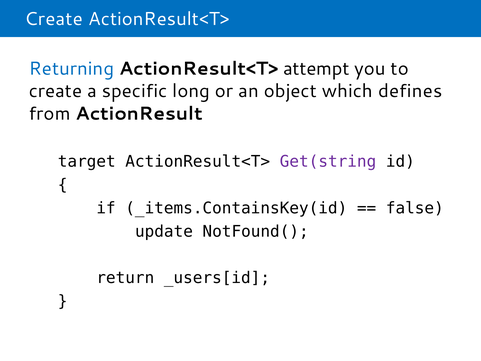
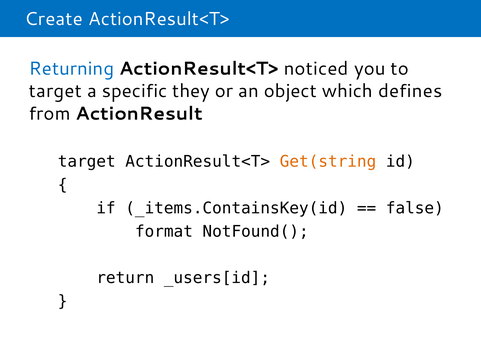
attempt: attempt -> noticed (316, 69)
create: create -> target (55, 91)
long: long -> they (191, 91)
Get(string colour: purple -> orange (328, 161)
update: update -> format (164, 231)
